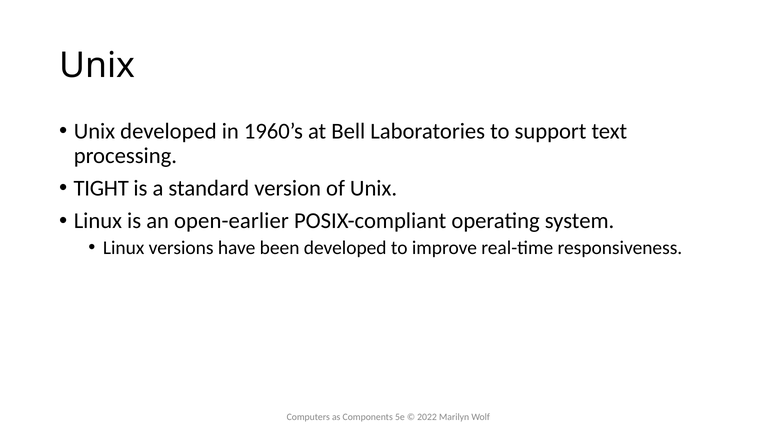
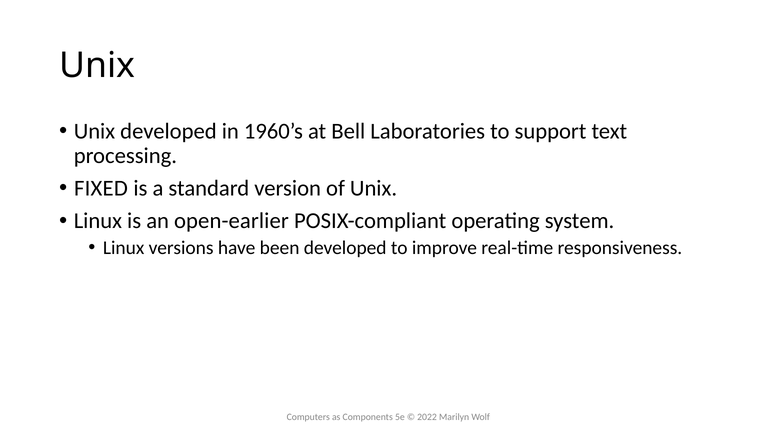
TIGHT: TIGHT -> FIXED (101, 188)
